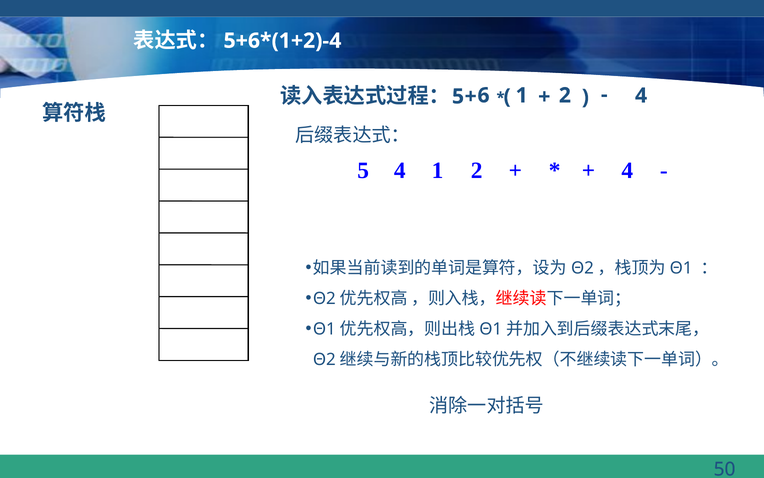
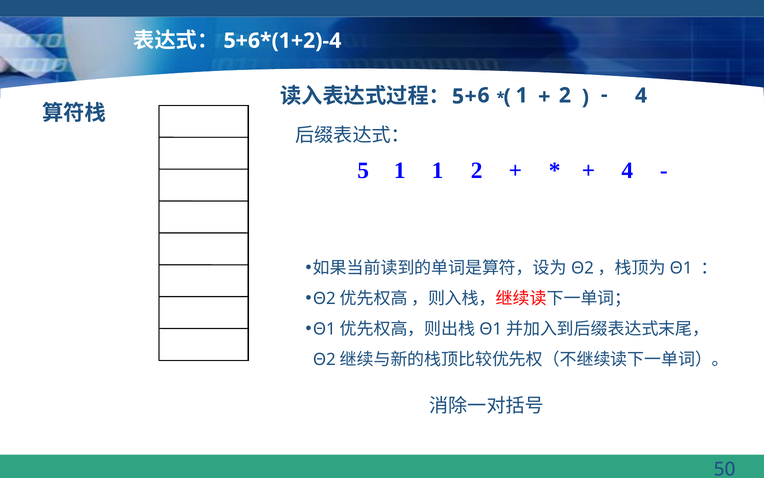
5 4: 4 -> 1 (400, 170)
